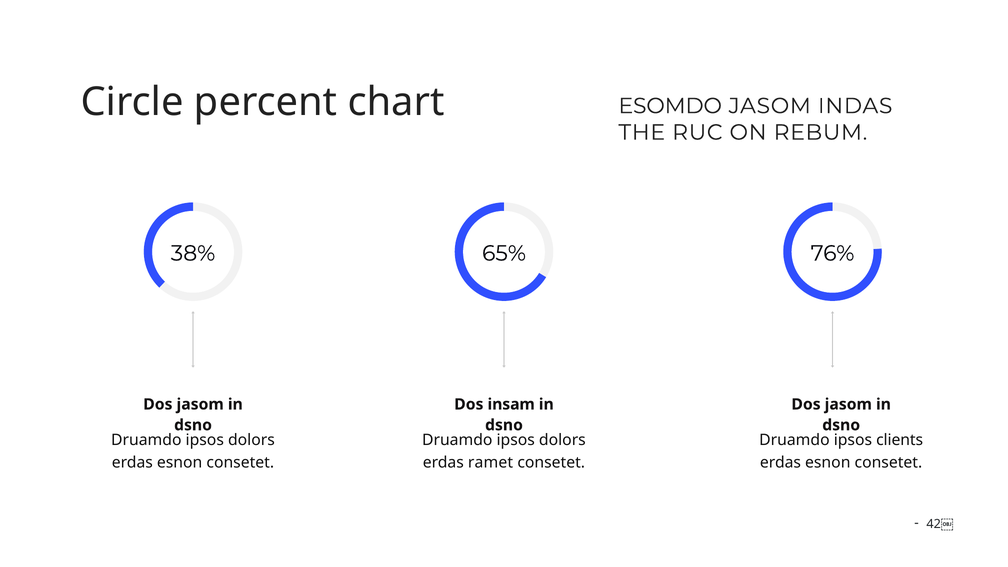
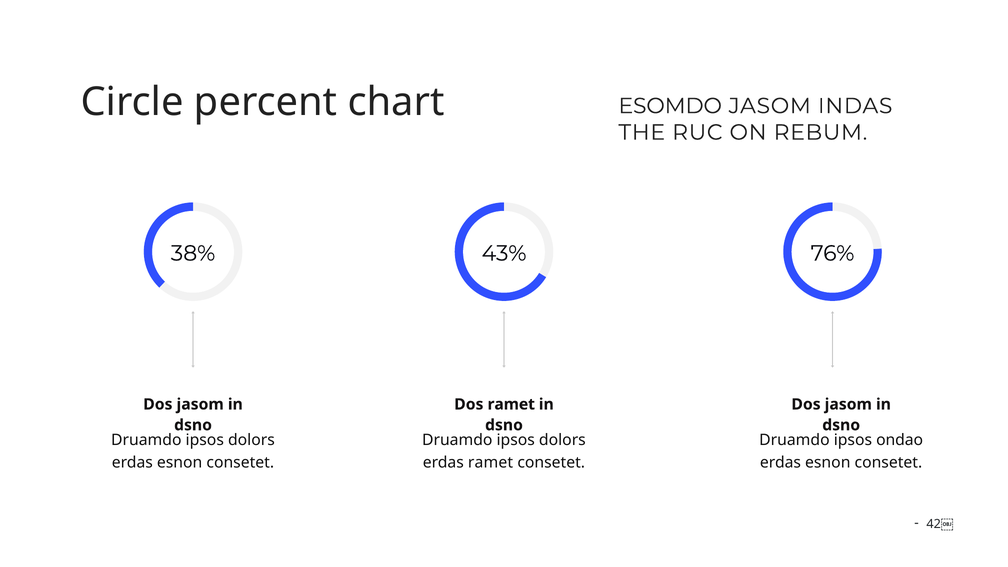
65%: 65% -> 43% (504, 253)
Dos insam: insam -> ramet (511, 404)
clients: clients -> ondao (900, 440)
